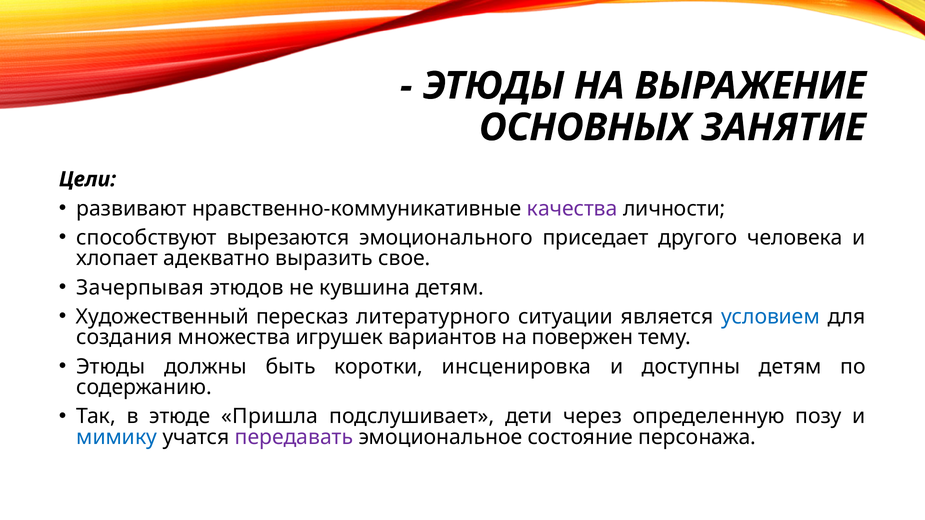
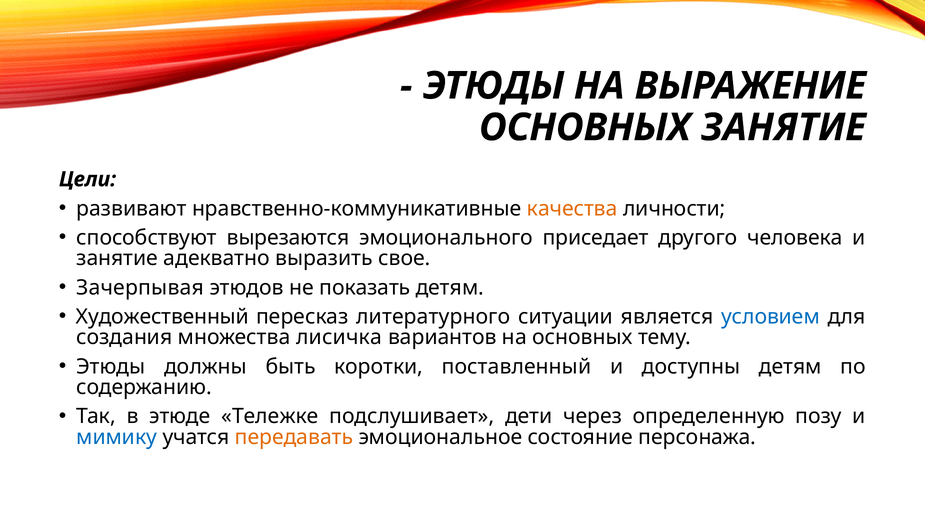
качества colour: purple -> orange (572, 209)
хлопает: хлопает -> занятие (117, 259)
кувшина: кувшина -> показать (365, 288)
игрушек: игрушек -> лисичка (339, 338)
на повержен: повержен -> основных (582, 338)
инсценировка: инсценировка -> поставленный (517, 367)
Пришла: Пришла -> Тележке (270, 417)
передавать colour: purple -> orange (294, 437)
